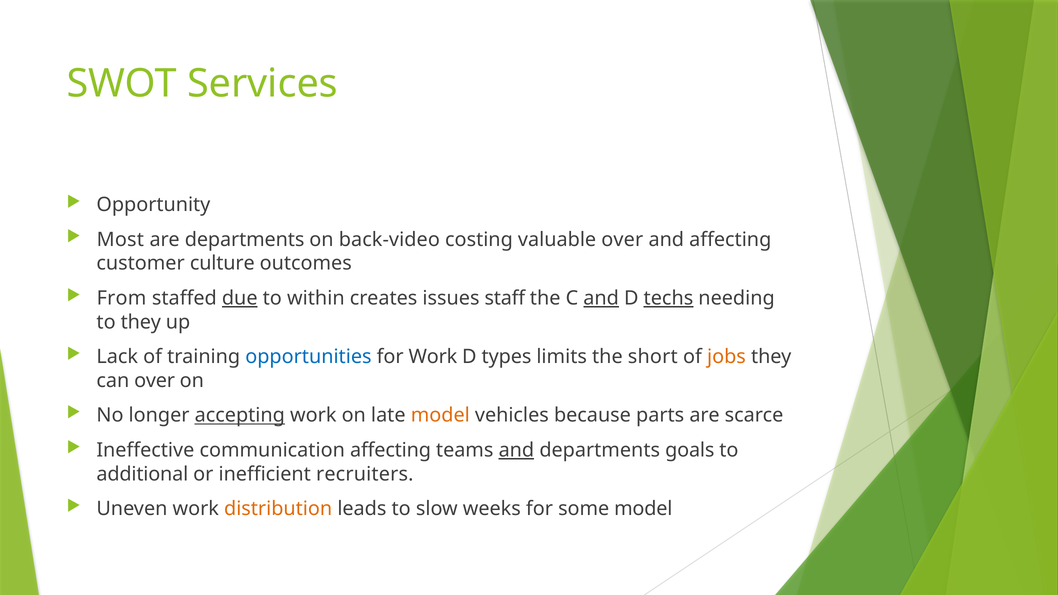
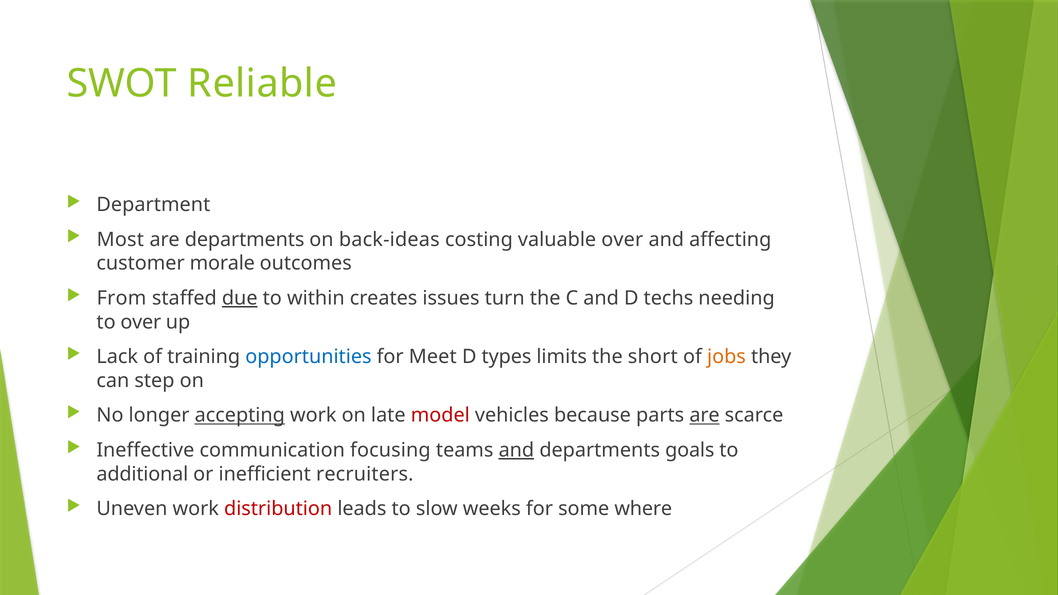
Services: Services -> Reliable (262, 83)
Opportunity: Opportunity -> Department (153, 205)
back-video: back-video -> back-ideas (389, 240)
culture: culture -> morale (222, 263)
staff: staff -> turn (505, 298)
and underline: present -> none (601, 298)
techs underline: present -> none (668, 298)
to they: they -> over (141, 322)
for Work: Work -> Meet (433, 357)
can over: over -> step (154, 381)
model colour: orange -> red (440, 416)
are underline: none -> present (705, 416)
communication affecting: affecting -> focusing (390, 450)
distribution colour: orange -> red (278, 509)
some model: model -> where (643, 509)
